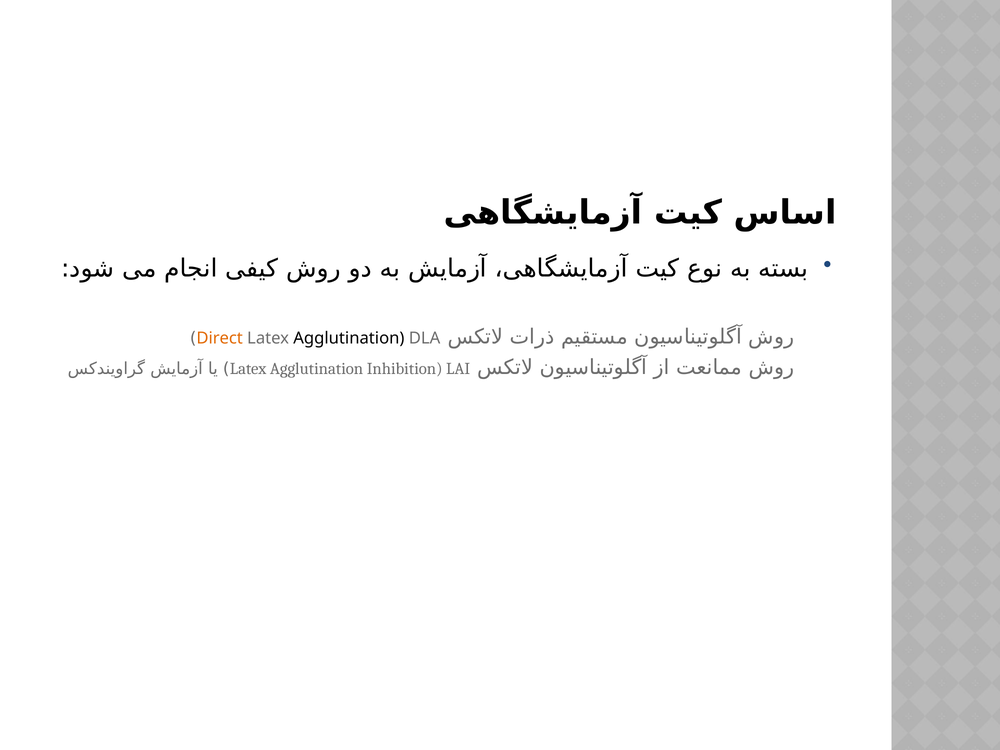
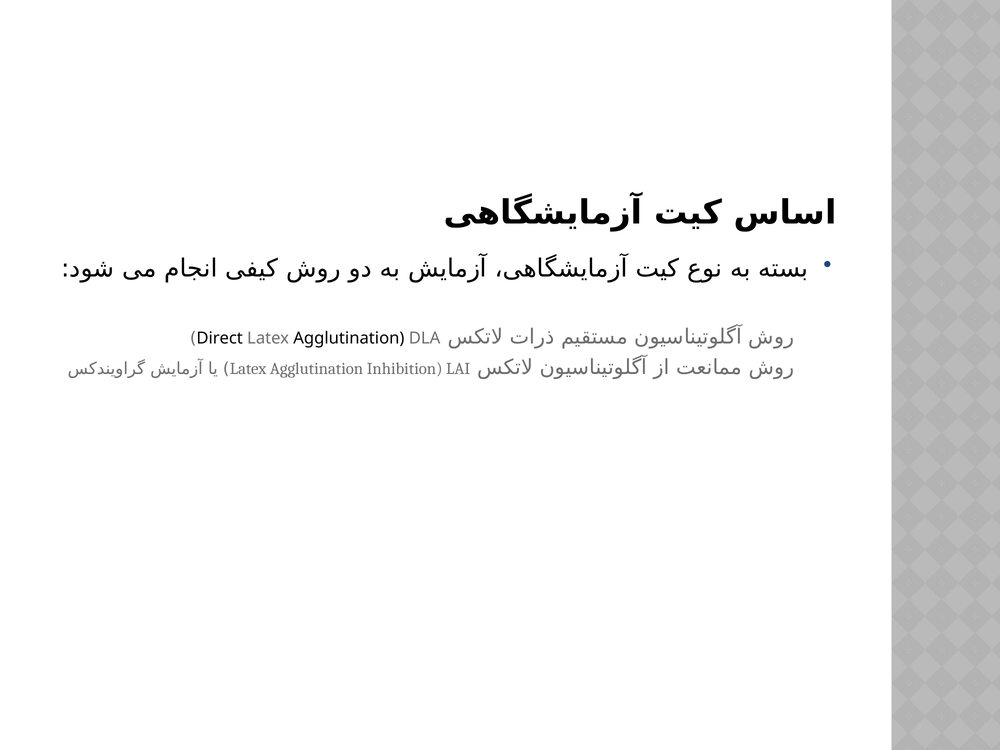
Direct colour: orange -> black (220, 338)
